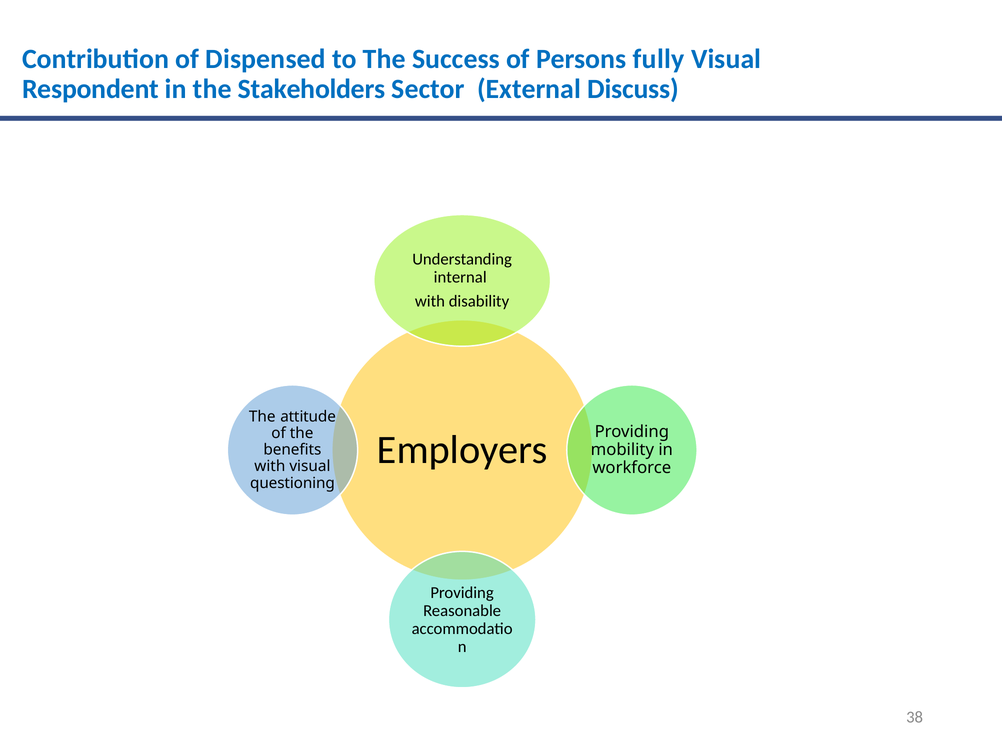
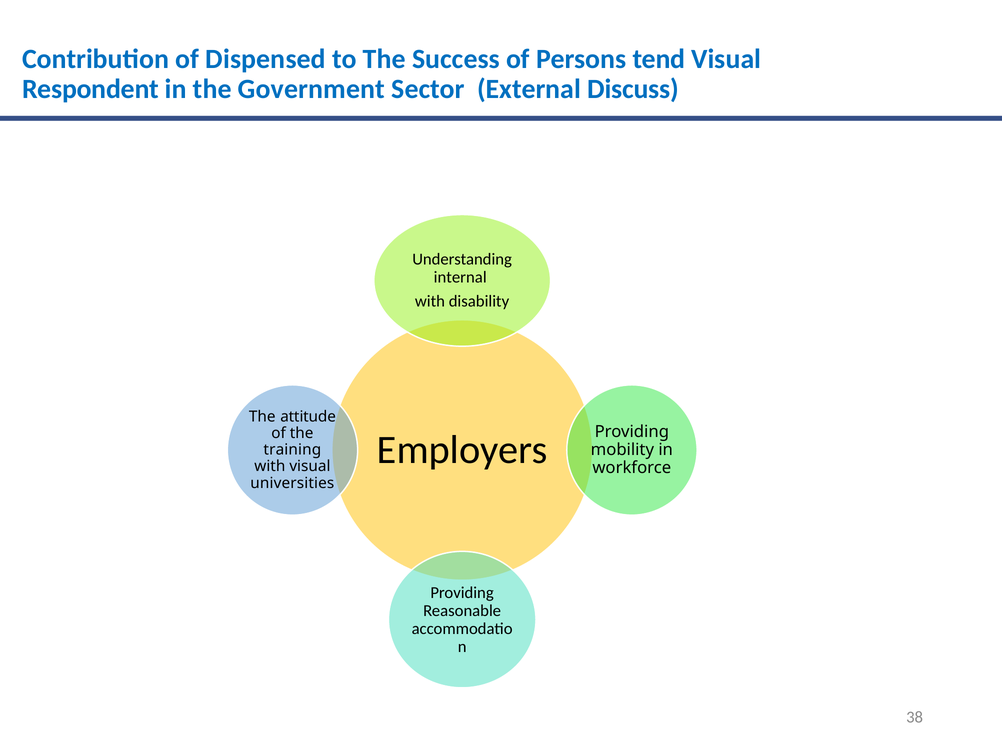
fully: fully -> tend (659, 59)
Stakeholders: Stakeholders -> Government (311, 89)
benefits: benefits -> training (292, 450)
questioning: questioning -> universities (292, 483)
